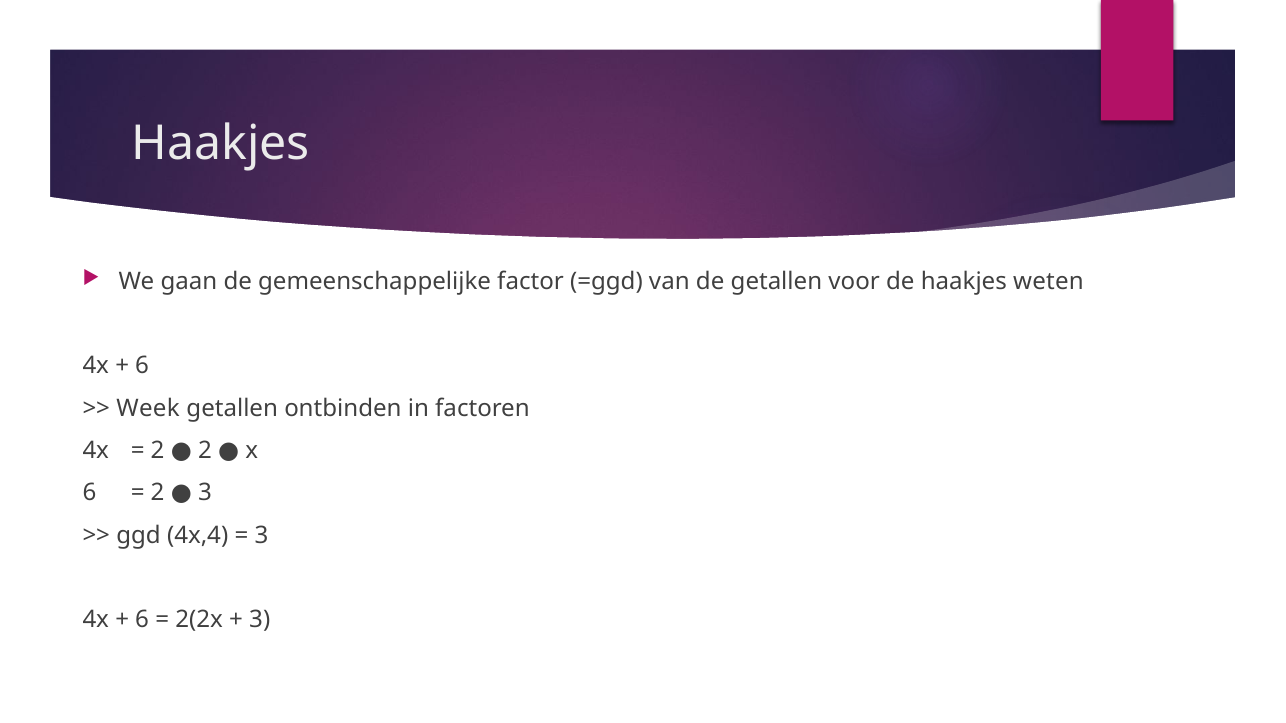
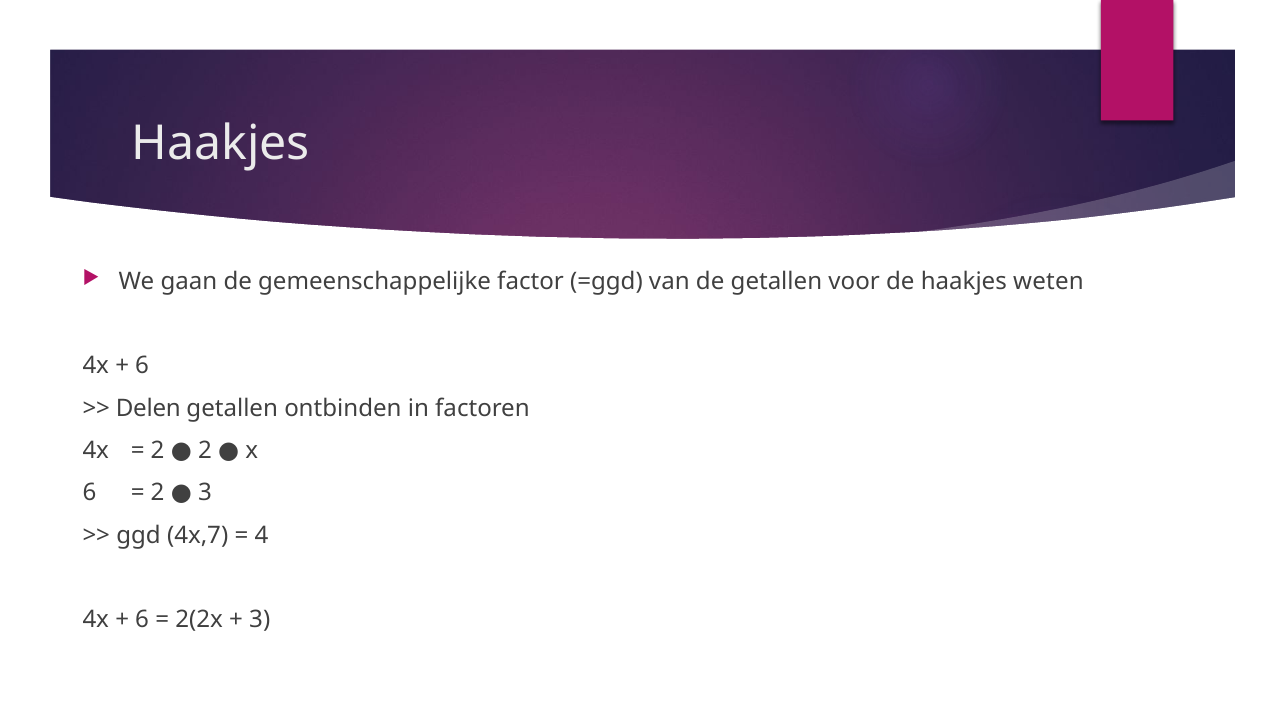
Week: Week -> Delen (148, 408)
4x,4: 4x,4 -> 4x,7 (198, 535)
3: 3 -> 4 (261, 535)
